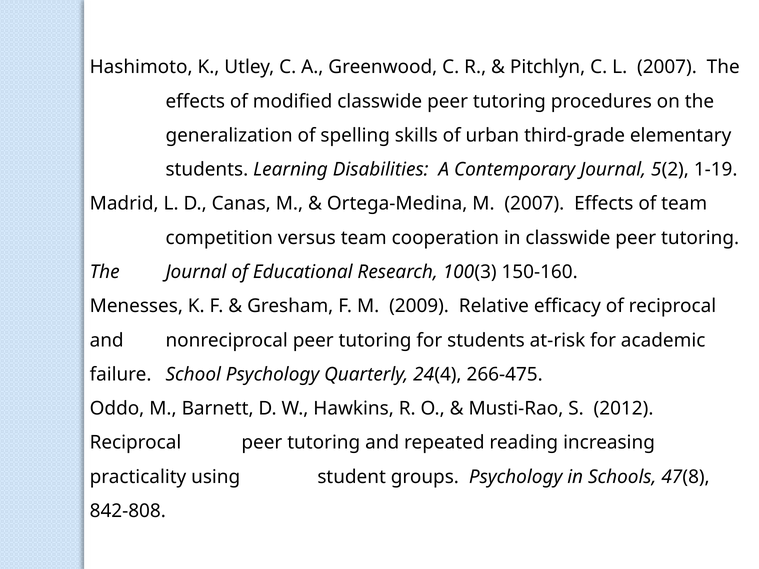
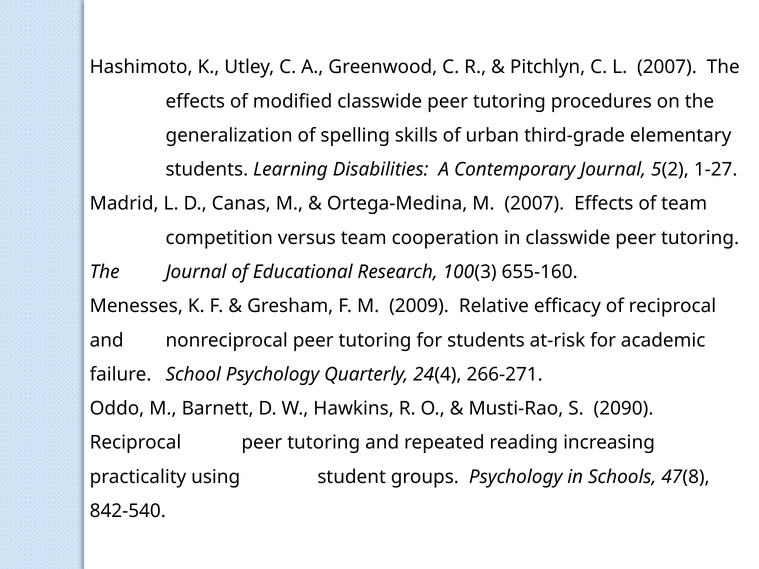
1-19: 1-19 -> 1-27 (716, 170)
150-160: 150-160 -> 655-160 (540, 272)
266-475: 266-475 -> 266-271 (505, 375)
2012: 2012 -> 2090 (624, 409)
842-808: 842-808 -> 842-540 (128, 511)
